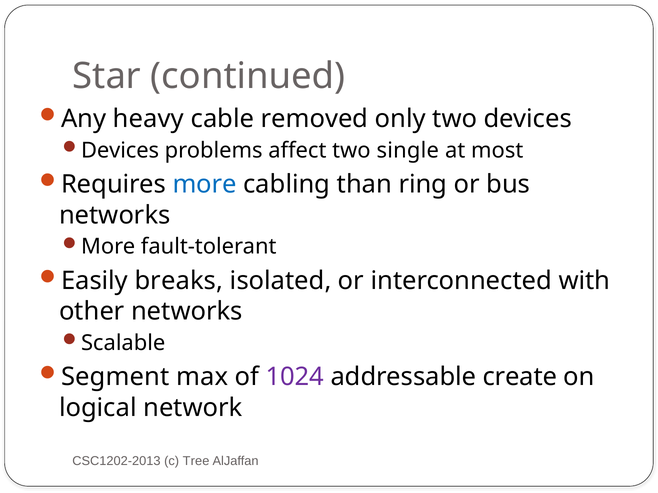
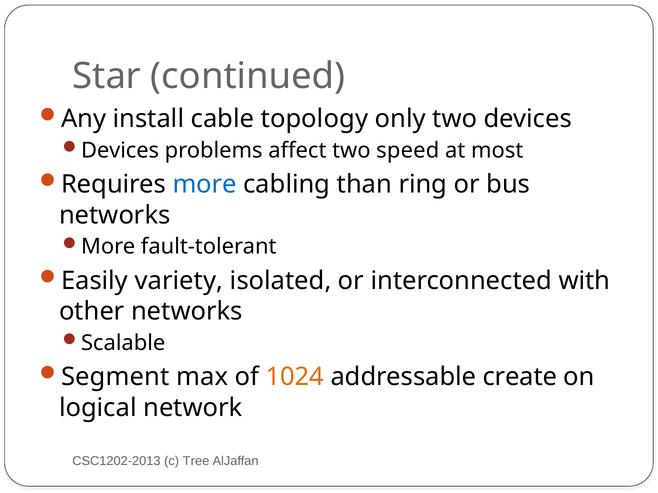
heavy: heavy -> install (148, 119)
removed: removed -> topology (314, 119)
single: single -> speed (408, 151)
breaks: breaks -> variety (179, 281)
1024 colour: purple -> orange (295, 377)
